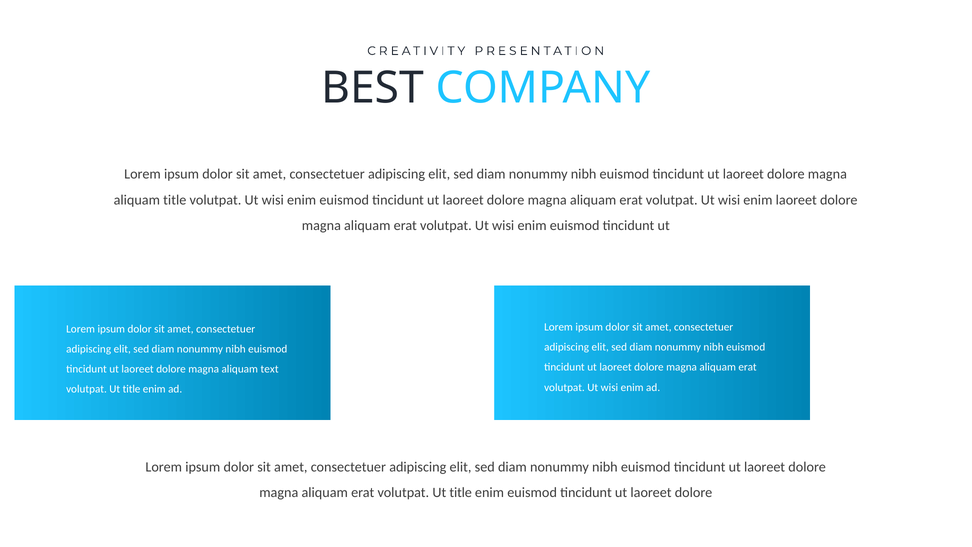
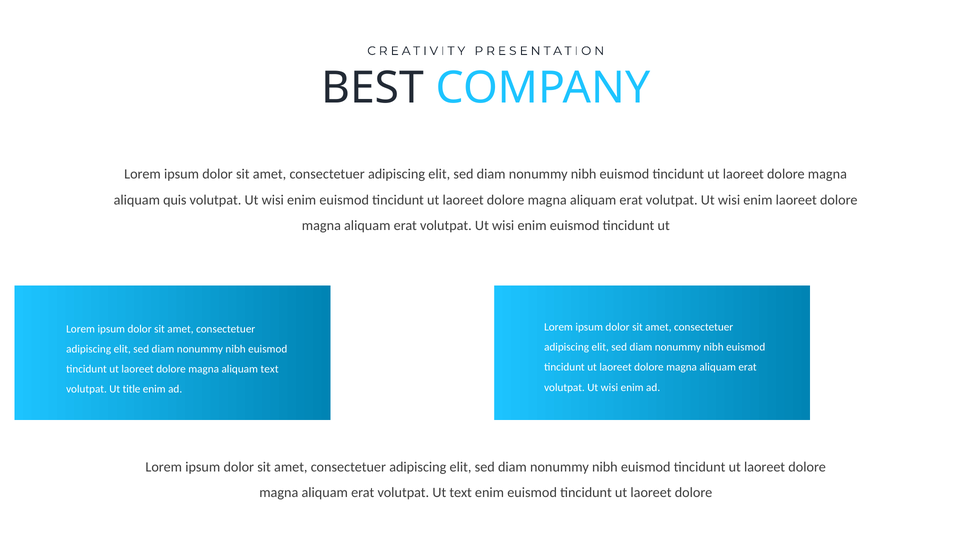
aliquam title: title -> quis (175, 200)
erat volutpat Ut title: title -> text (461, 493)
